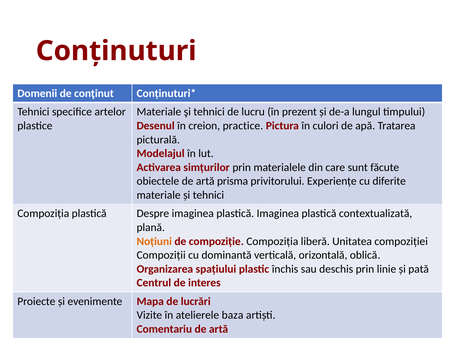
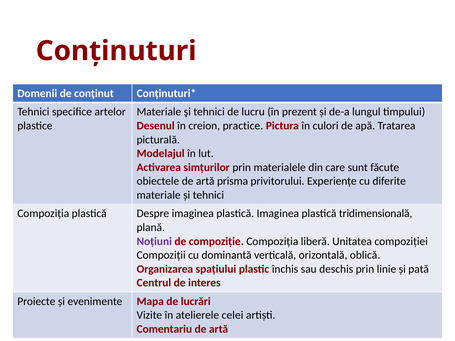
contextualizată: contextualizată -> tridimensională (376, 214)
Noțiuni colour: orange -> purple (154, 241)
baza: baza -> celei (233, 315)
